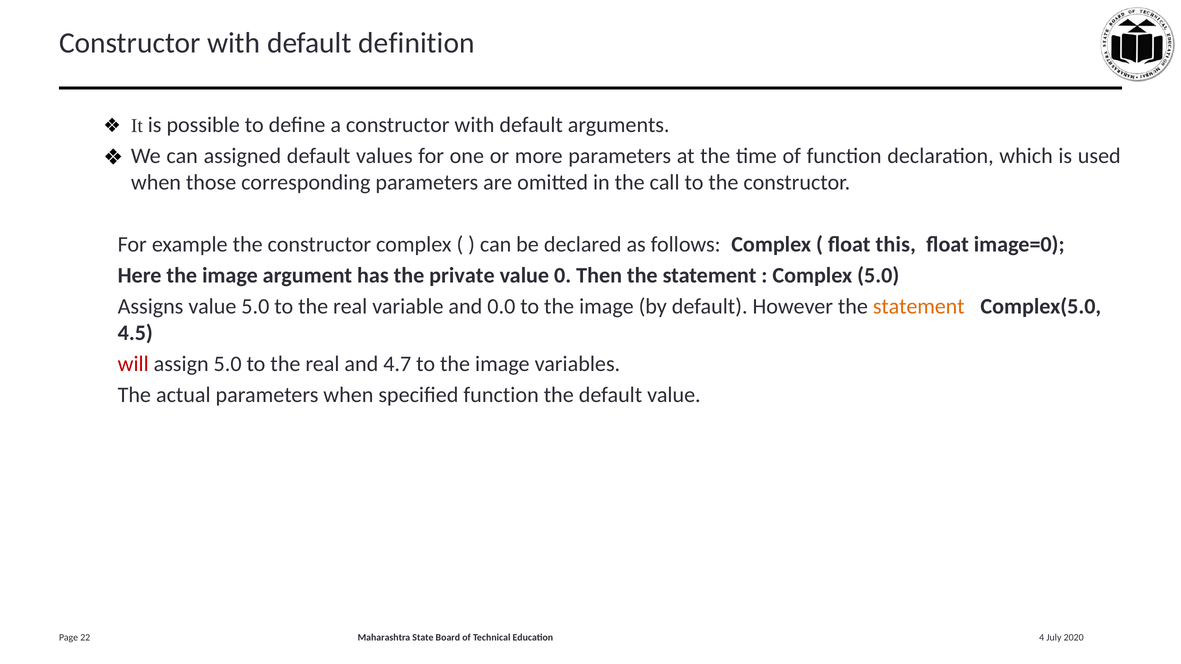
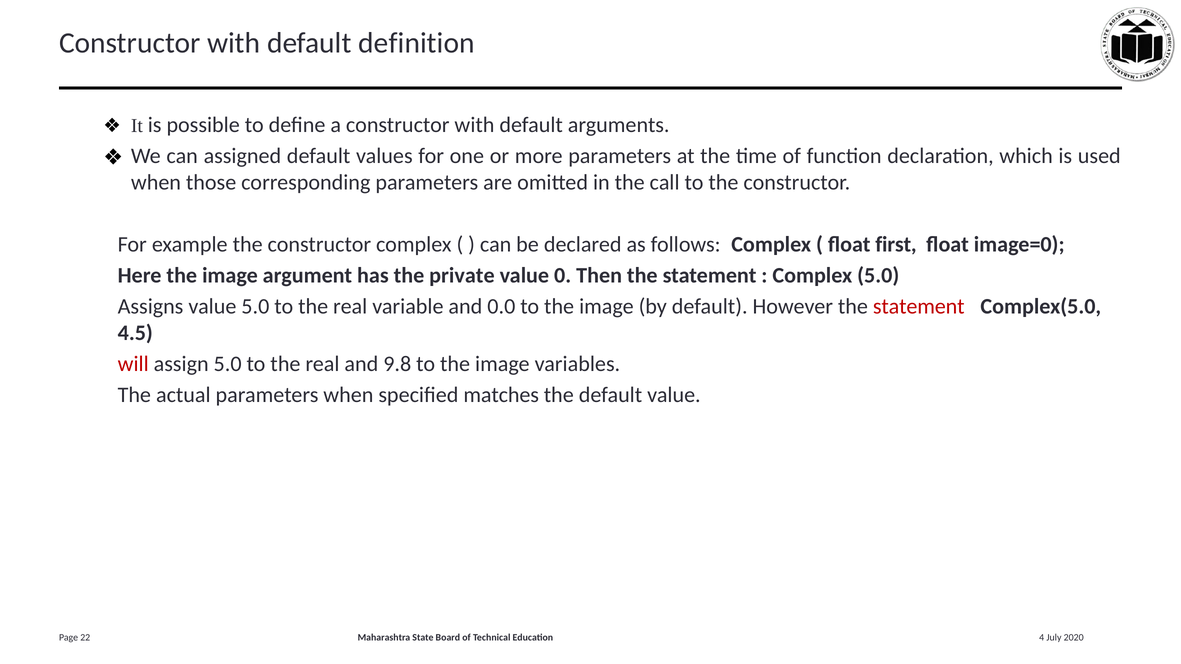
this: this -> first (896, 245)
statement colour: orange -> red (919, 306)
4.7: 4.7 -> 9.8 (397, 364)
specified function: function -> matches (501, 395)
